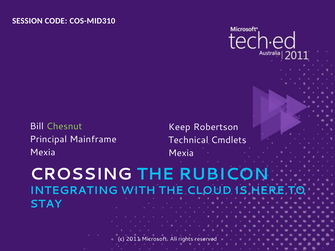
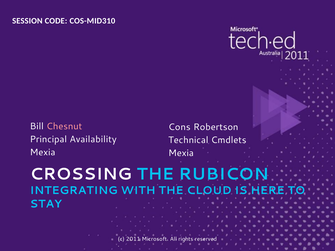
Chesnut colour: light green -> pink (64, 126)
Keep: Keep -> Cons (179, 127)
Mainframe: Mainframe -> Availability (93, 139)
